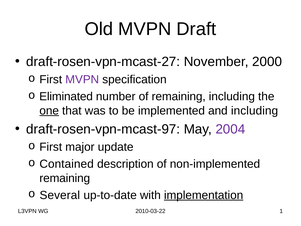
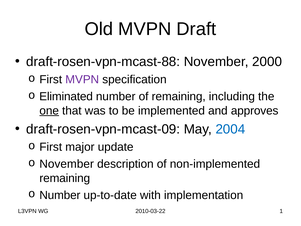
draft-rosen-vpn-mcast-27: draft-rosen-vpn-mcast-27 -> draft-rosen-vpn-mcast-88 (103, 62)
and including: including -> approves (255, 111)
draft-rosen-vpn-mcast-97: draft-rosen-vpn-mcast-97 -> draft-rosen-vpn-mcast-09 (103, 129)
2004 colour: purple -> blue (230, 129)
Contained: Contained -> November (67, 164)
Several: Several -> Number (60, 195)
implementation underline: present -> none (204, 195)
